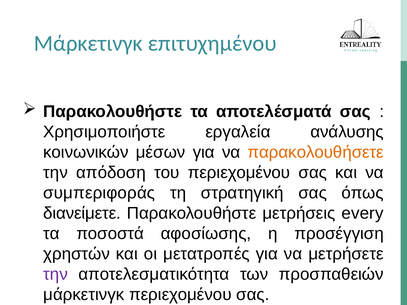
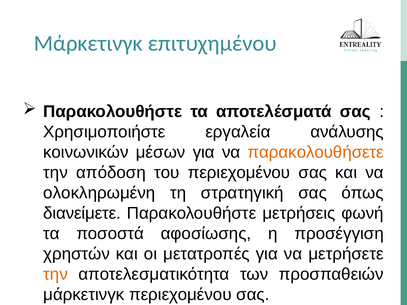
συμπεριφοράς: συμπεριφοράς -> ολοκληρωμένη (99, 193)
every: every -> φωνή (363, 213)
την colour: purple -> orange (56, 274)
